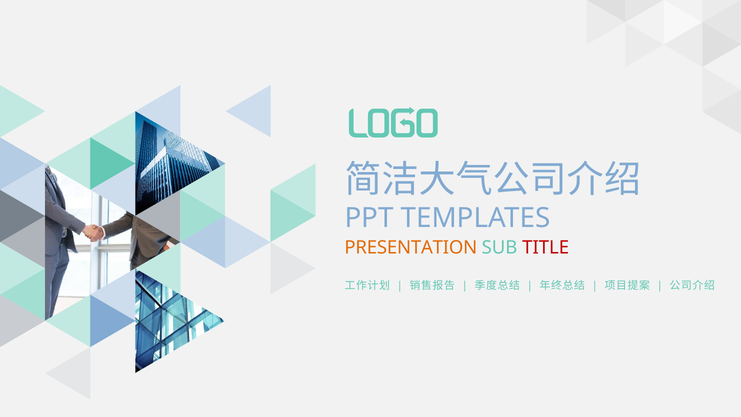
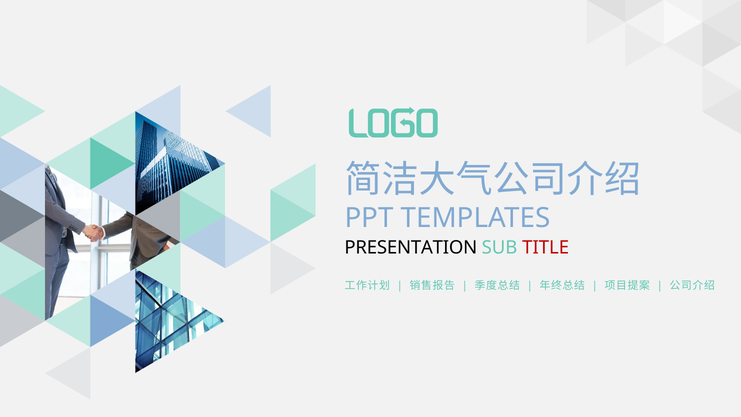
PRESENTATION colour: orange -> black (411, 248)
